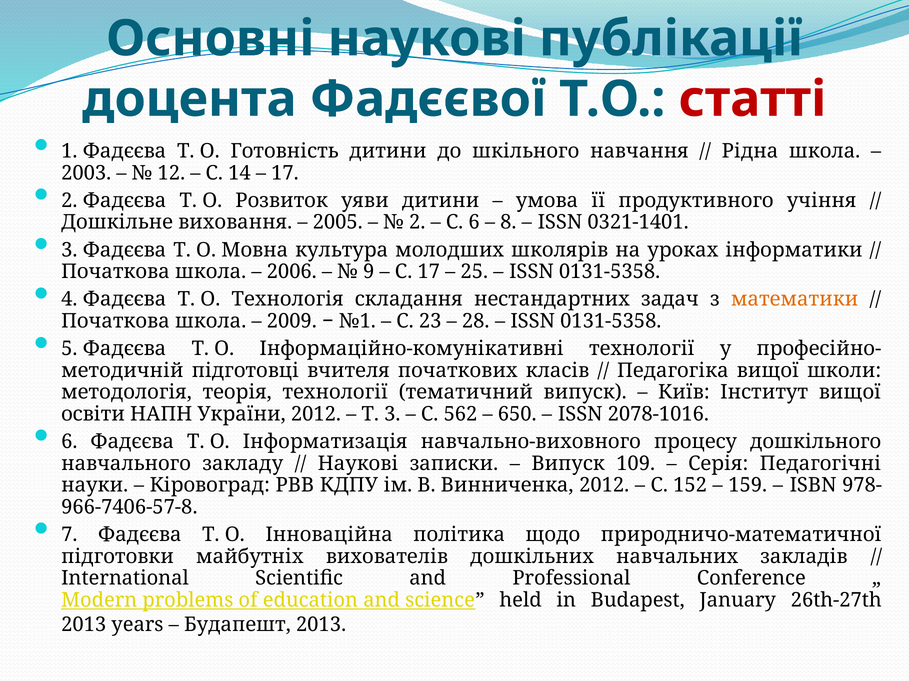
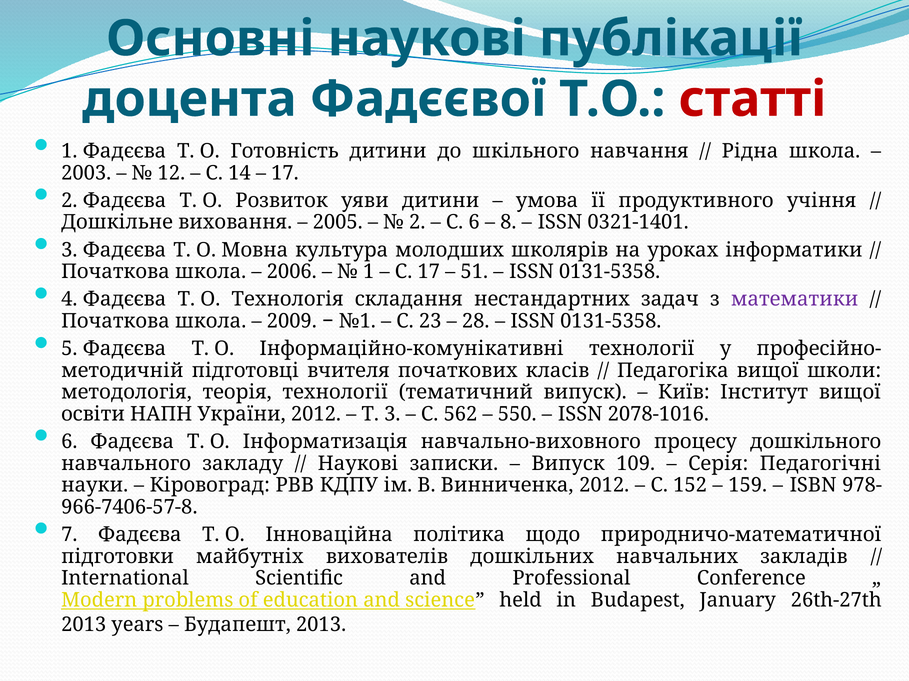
9: 9 -> 1 (369, 272)
25: 25 -> 51 (474, 272)
математики colour: orange -> purple (795, 300)
650: 650 -> 550 (517, 414)
